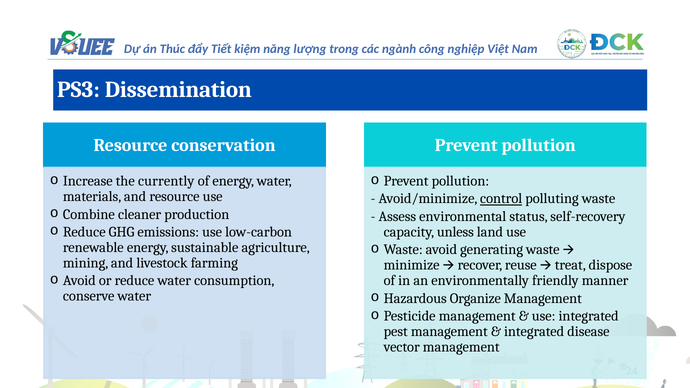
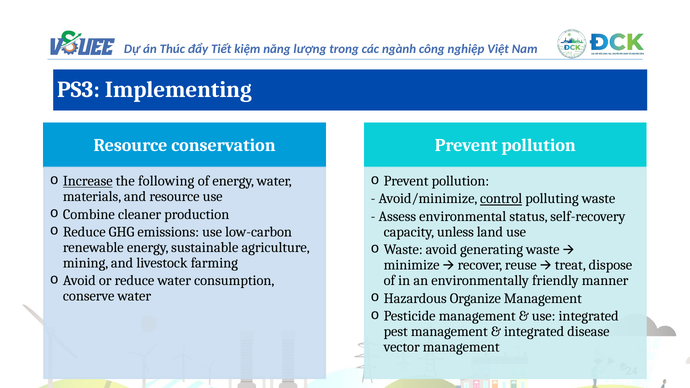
Dissemination: Dissemination -> Implementing (178, 90)
Increase underline: none -> present (88, 181)
currently: currently -> following (166, 181)
